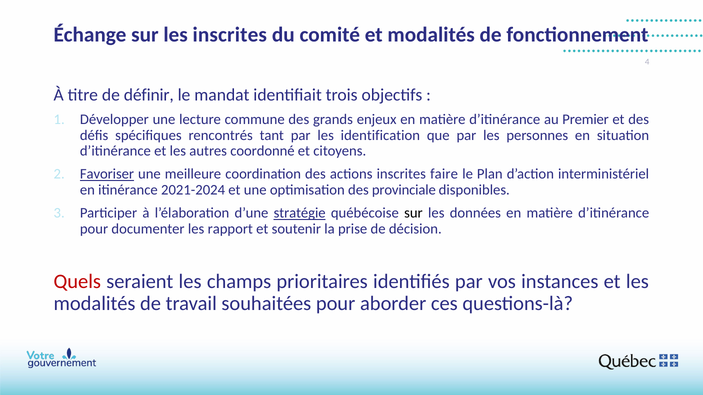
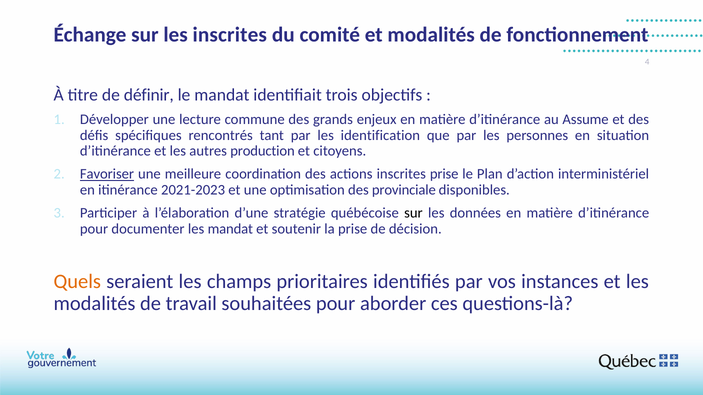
Premier: Premier -> Assume (586, 120)
coordonné: coordonné -> production (262, 151)
inscrites faire: faire -> prise (444, 174)
2021-2024: 2021-2024 -> 2021-2023 (193, 190)
stratégie underline: present -> none (300, 213)
les rapport: rapport -> mandat (230, 229)
Quels colour: red -> orange (77, 282)
